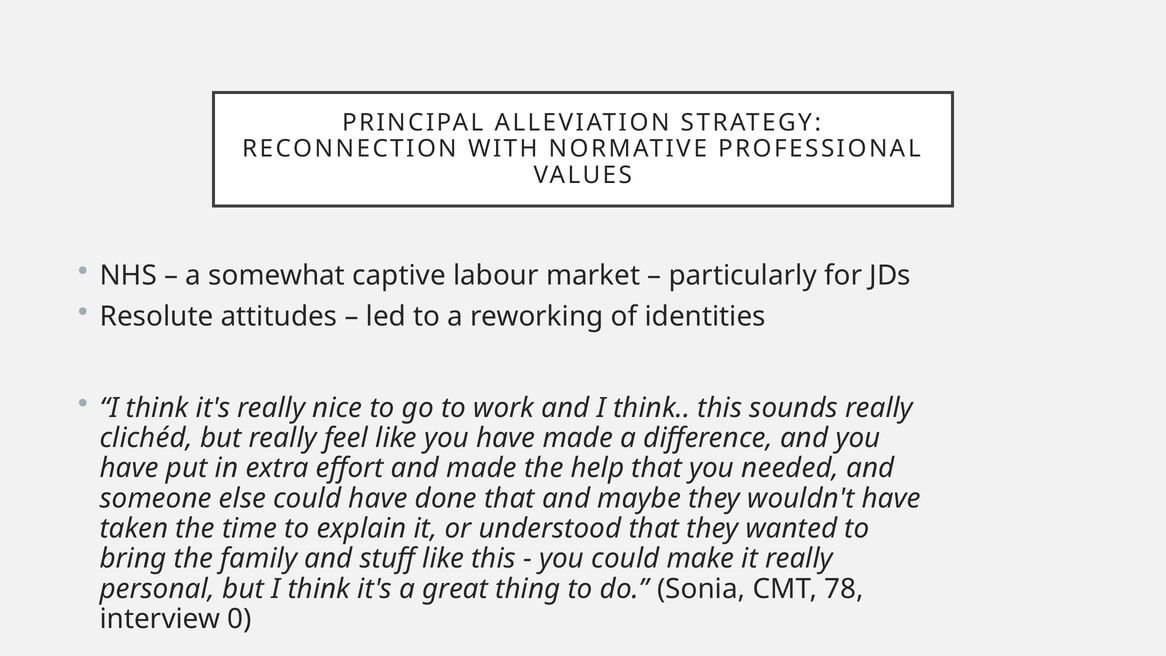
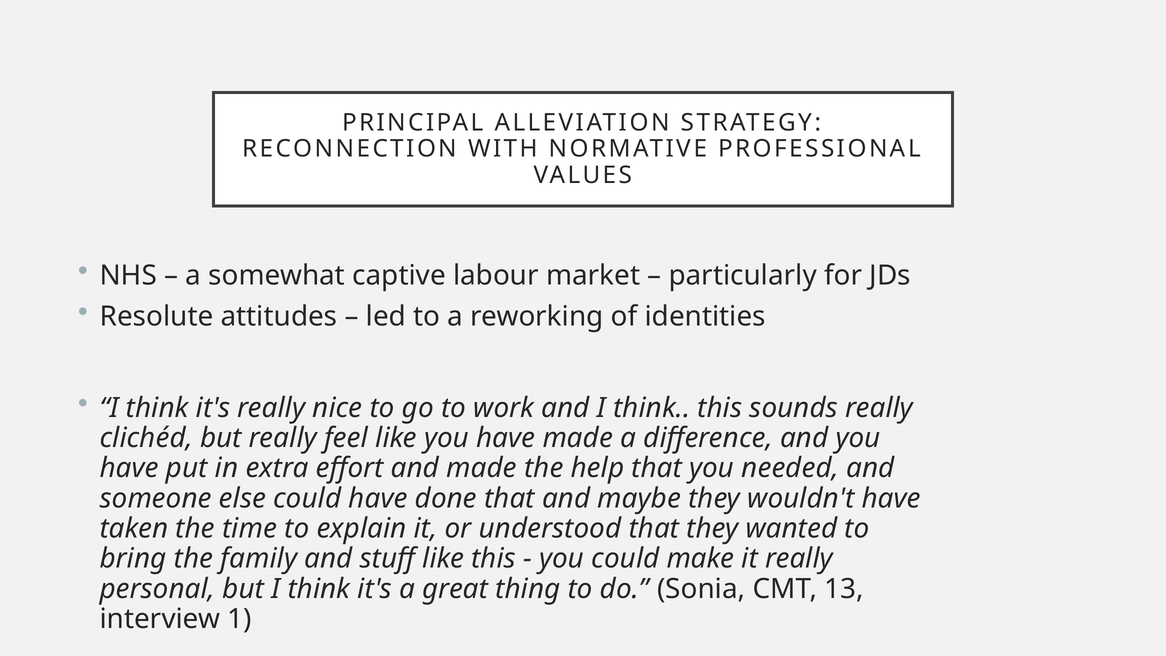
78: 78 -> 13 (844, 589)
0: 0 -> 1 (240, 619)
